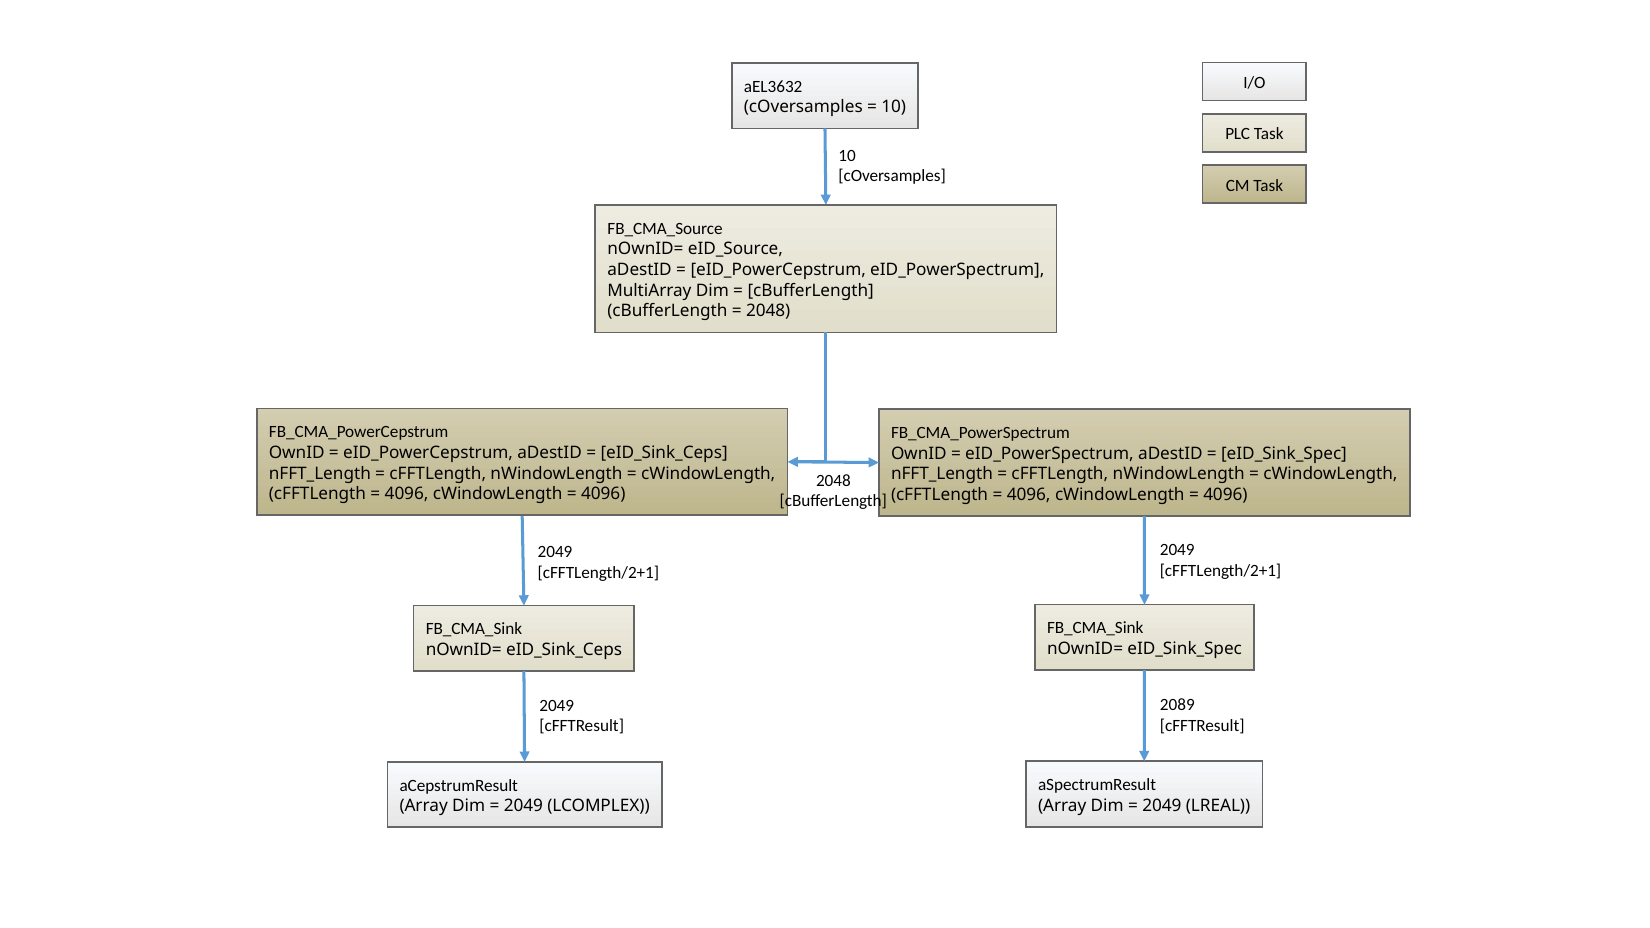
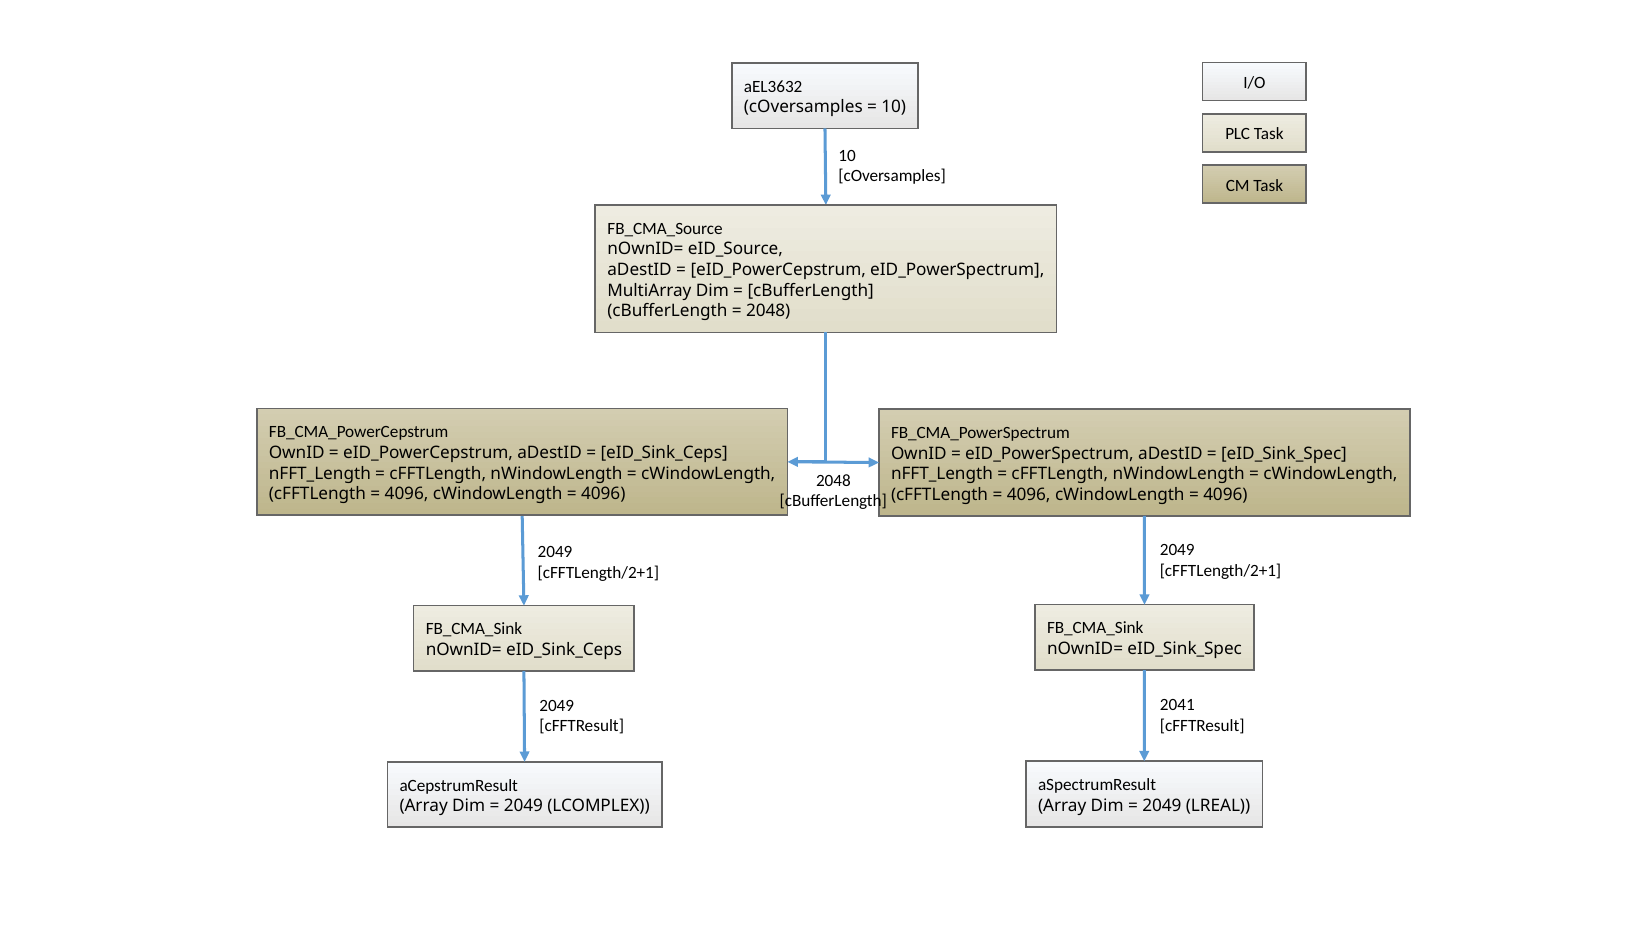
2089: 2089 -> 2041 (1177, 705)
